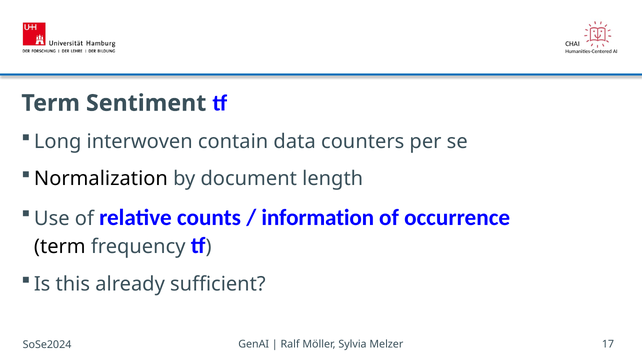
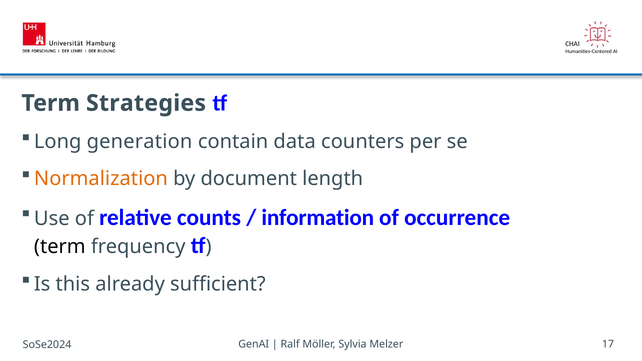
Sentiment: Sentiment -> Strategies (146, 103)
interwoven: interwoven -> generation (140, 142)
Normalization colour: black -> orange (101, 179)
